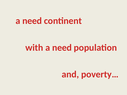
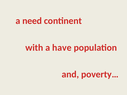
with a need: need -> have (62, 48)
